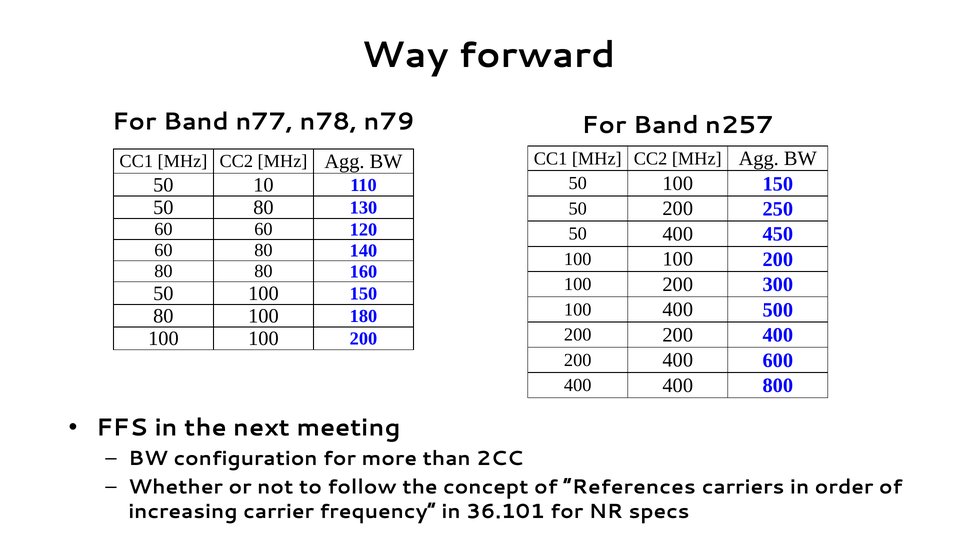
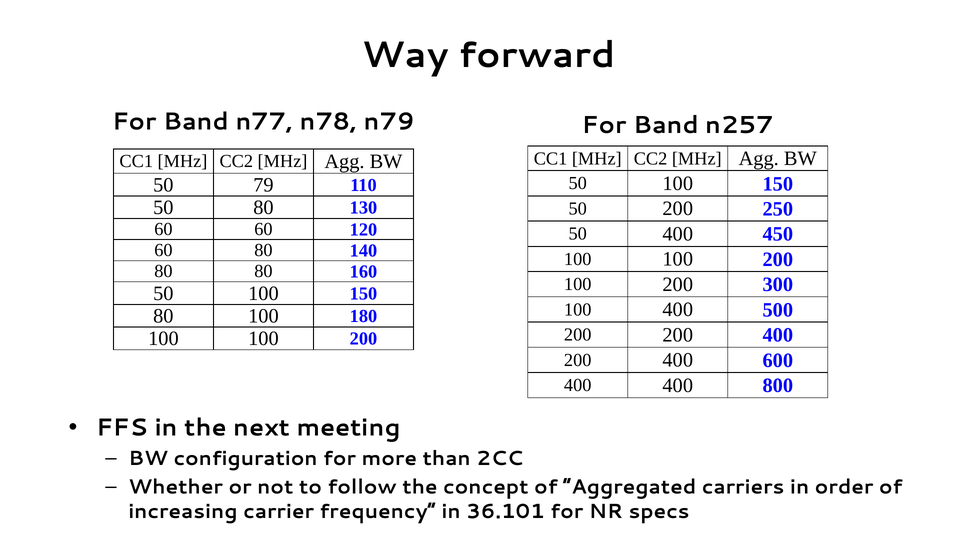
10: 10 -> 79 (263, 185)
References: References -> Aggregated (630, 487)
